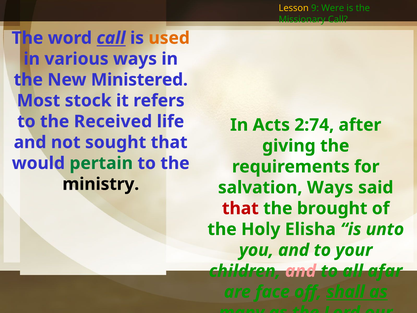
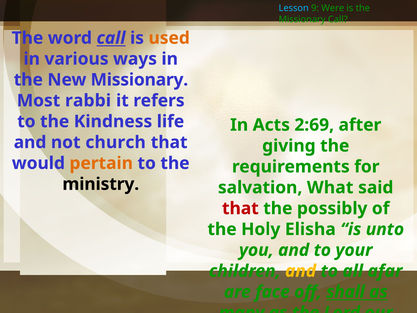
Lesson colour: yellow -> light blue (294, 8)
New Ministered: Ministered -> Missionary (139, 80)
stock: stock -> rabbi (88, 101)
Received: Received -> Kindness (113, 121)
2:74: 2:74 -> 2:69 (314, 125)
sought: sought -> church (116, 142)
pertain colour: green -> orange (101, 163)
salvation Ways: Ways -> What (330, 187)
brought: brought -> possibly (332, 208)
and colour: pink -> yellow (301, 271)
